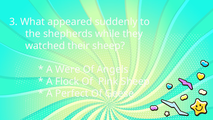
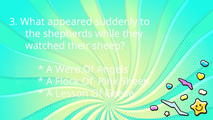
Perfect: Perfect -> Lesson (72, 93)
